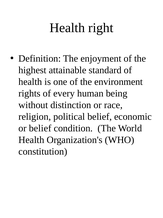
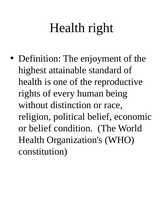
environment: environment -> reproductive (119, 81)
